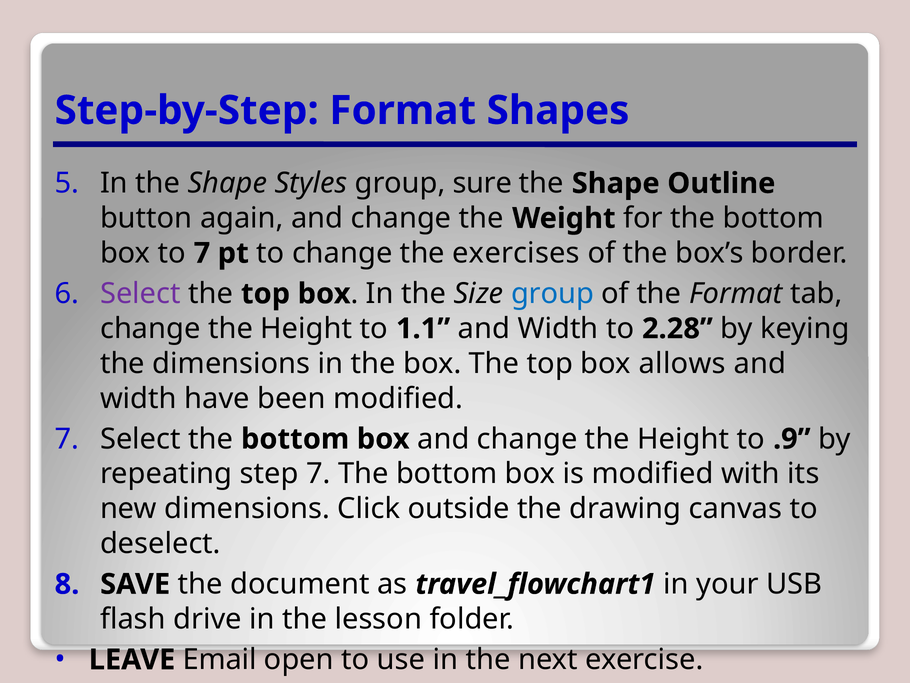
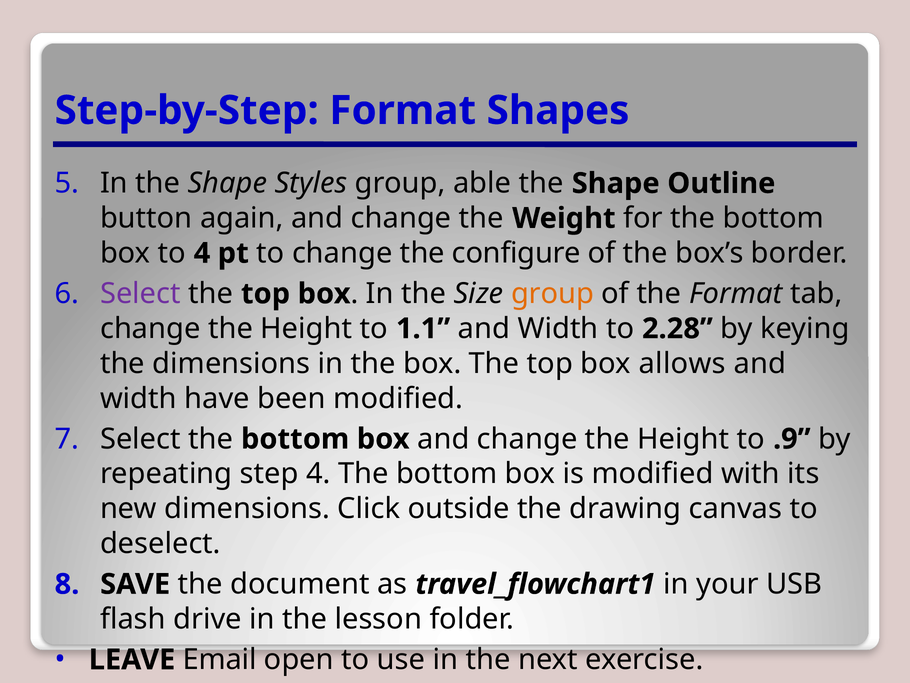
sure: sure -> able (482, 183)
to 7: 7 -> 4 (202, 253)
exercises: exercises -> configure (516, 253)
group colour: blue -> orange (553, 294)
step 7: 7 -> 4 (318, 474)
